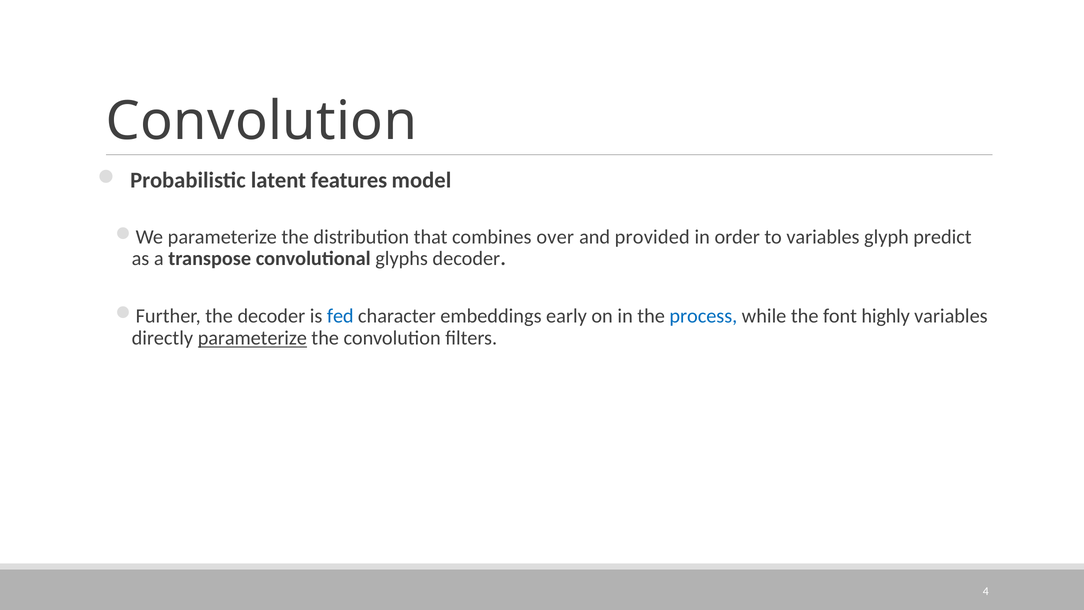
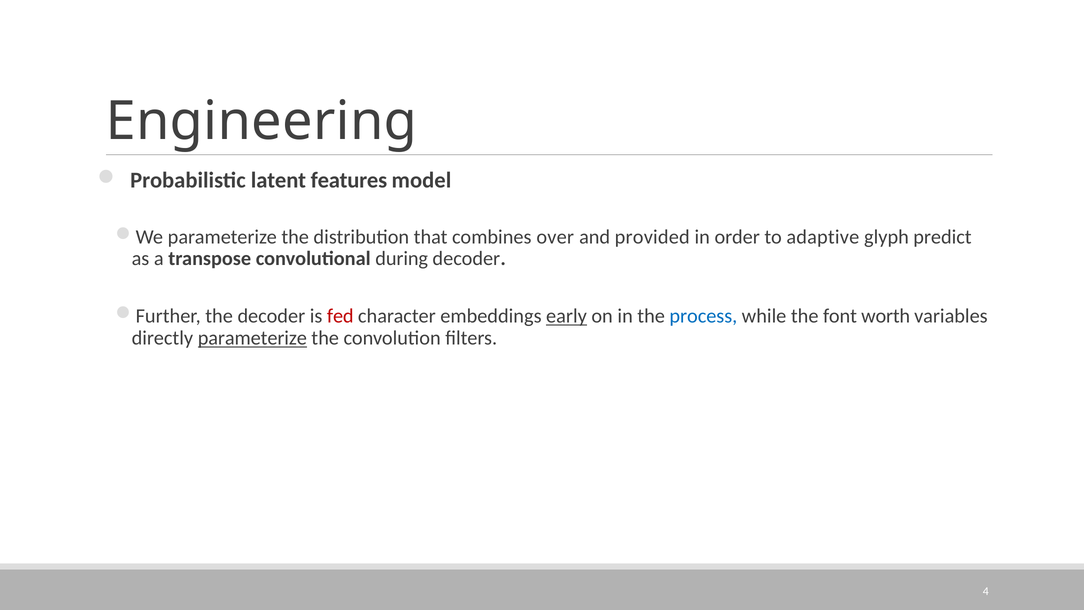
Convolution: Convolution -> Engineering (261, 121)
to variables: variables -> adaptive (823, 237)
glyphs: glyphs -> during (402, 259)
fed colour: blue -> red (340, 316)
early underline: none -> present (566, 316)
highly: highly -> worth (886, 316)
